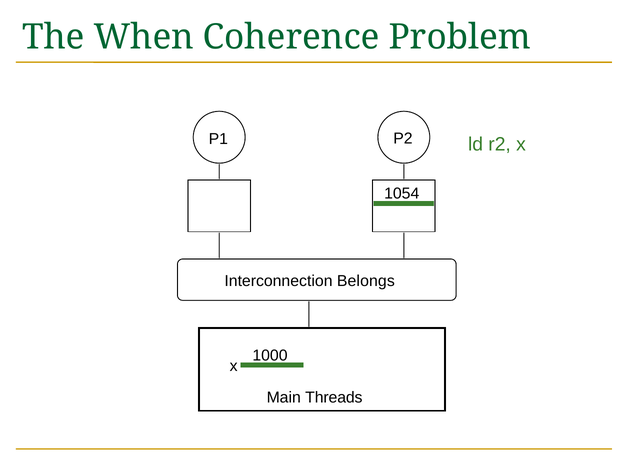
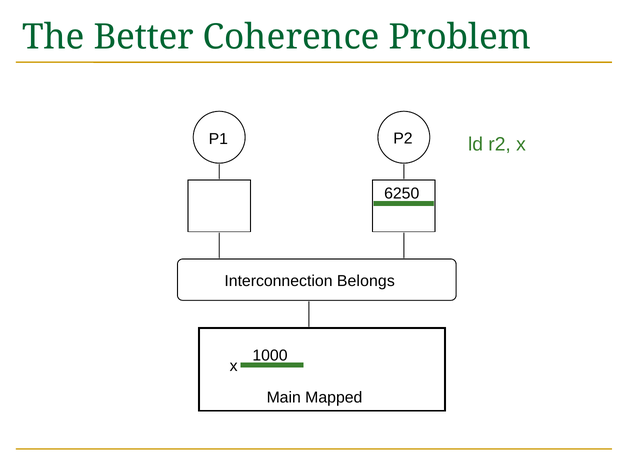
When: When -> Better (144, 37)
1054: 1054 -> 6250 (402, 193)
Threads: Threads -> Mapped (334, 397)
